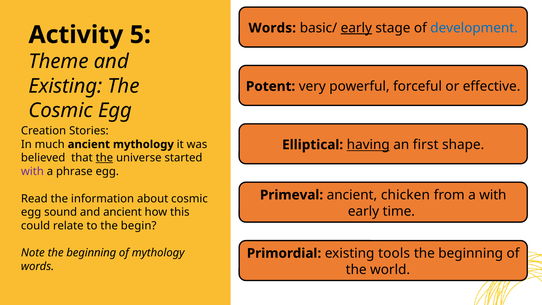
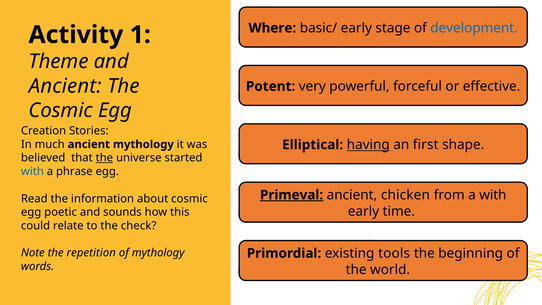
Words: Words -> Where (272, 28)
early underline: present -> none (356, 28)
5: 5 -> 1 (140, 35)
Existing: Existing -> Ancient (65, 86)
with colour: purple -> blue (32, 171)
Primeval underline: none -> present (292, 195)
sound: sound -> poetic (61, 212)
and ancient: ancient -> sounds (122, 212)
begin: begin -> check (139, 226)
Note the beginning: beginning -> repetition (91, 253)
